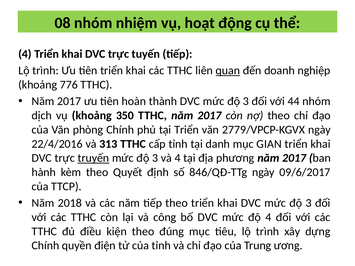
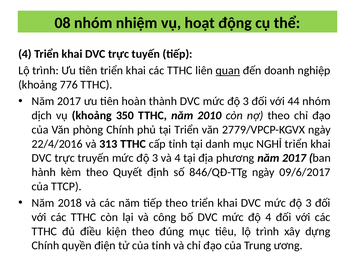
TTHC năm 2017: 2017 -> 2010 (209, 116)
GIAN: GIAN -> NGHỈ (269, 144)
truyến underline: present -> none (93, 158)
